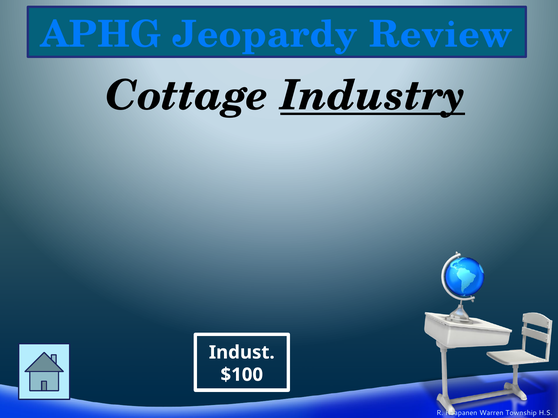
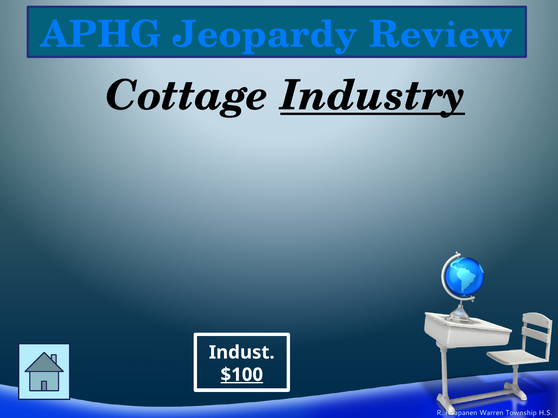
$100 underline: none -> present (242, 375)
